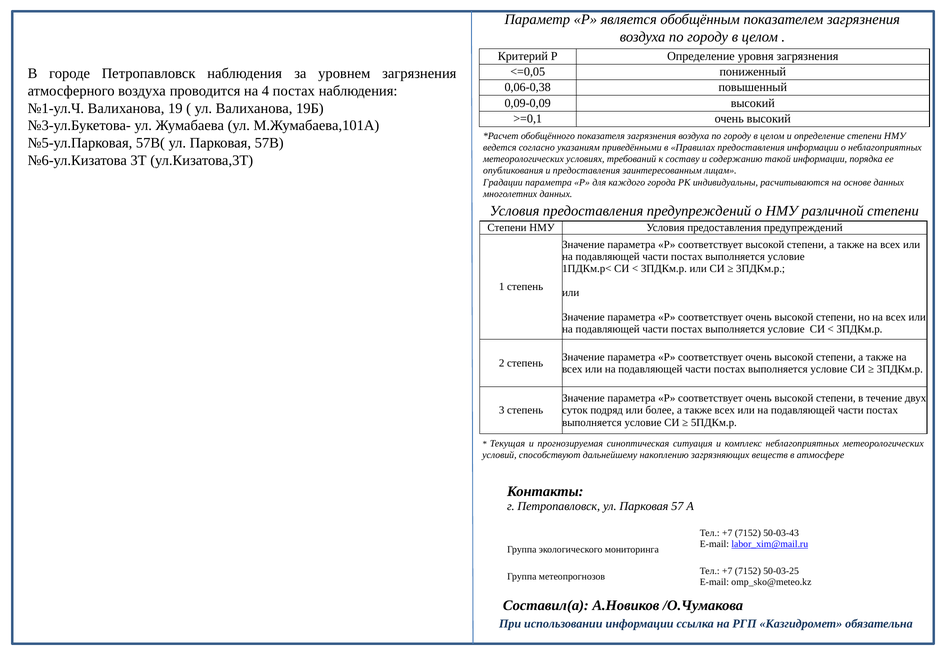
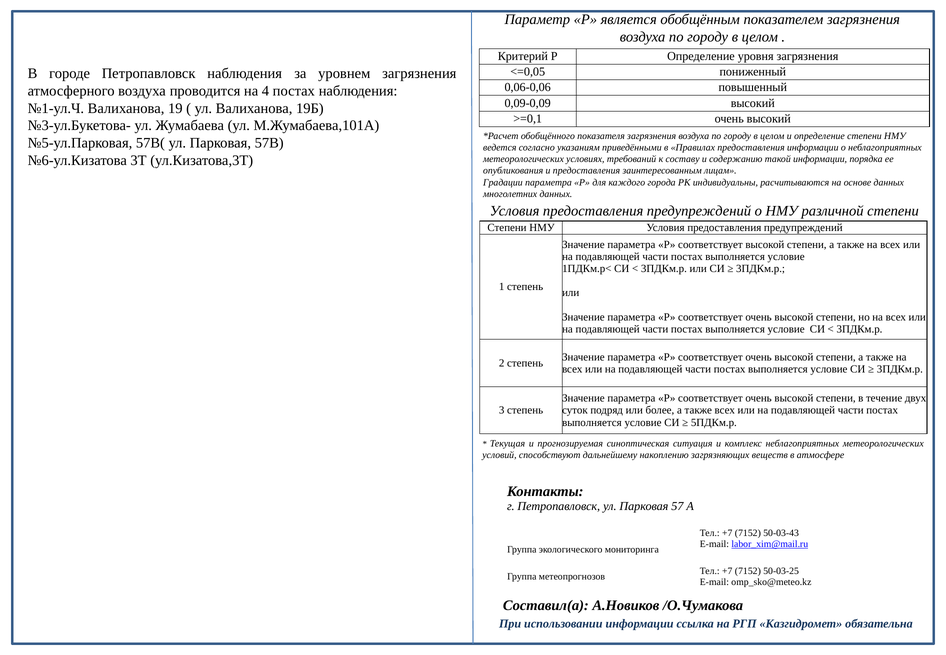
0,06-0,38: 0,06-0,38 -> 0,06-0,06 (528, 87)
